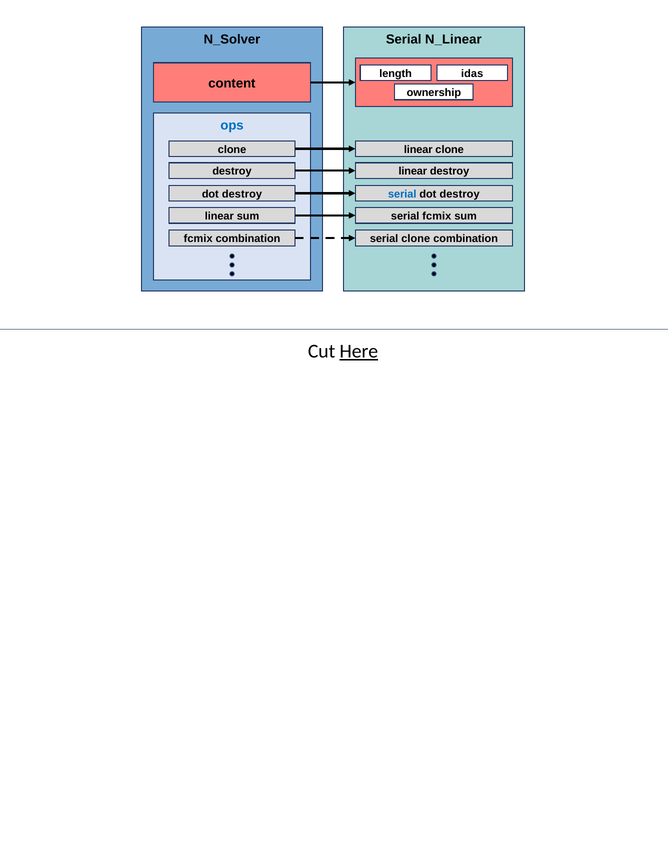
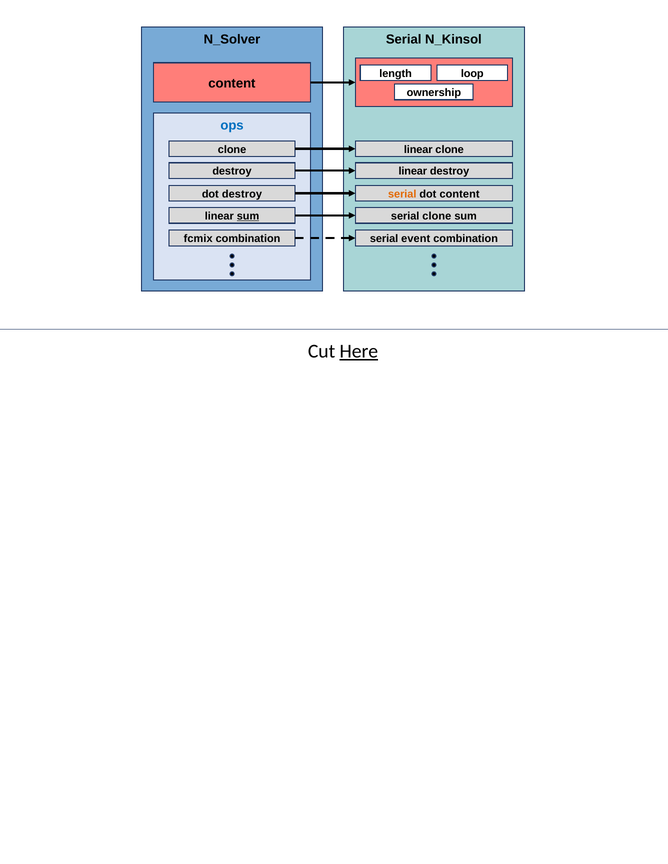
N_Linear: N_Linear -> N_Kinsol (453, 40)
idas: idas -> loop (472, 74)
serial colour: blue -> orange (402, 194)
destroy: destroy -> content (460, 194)
sum underline: none -> present (248, 216)
serial fcmix: fcmix -> clone (437, 216)
serial clone: clone -> event (416, 239)
